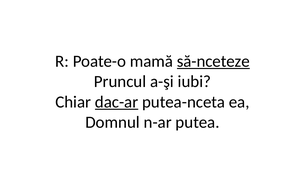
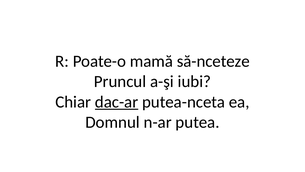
să-nceteze underline: present -> none (213, 61)
